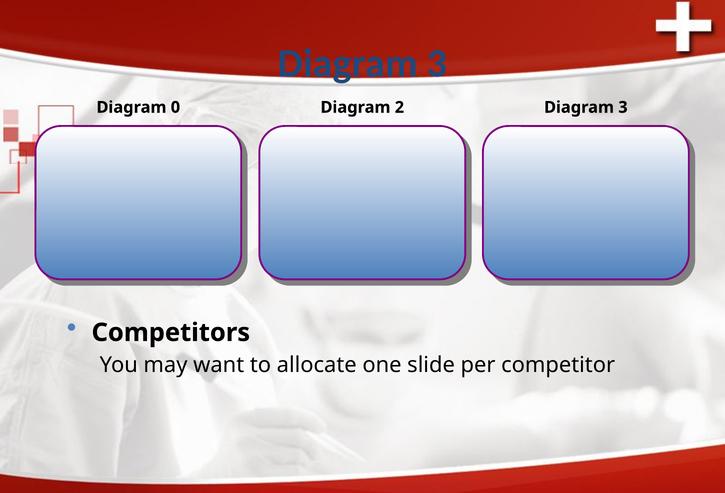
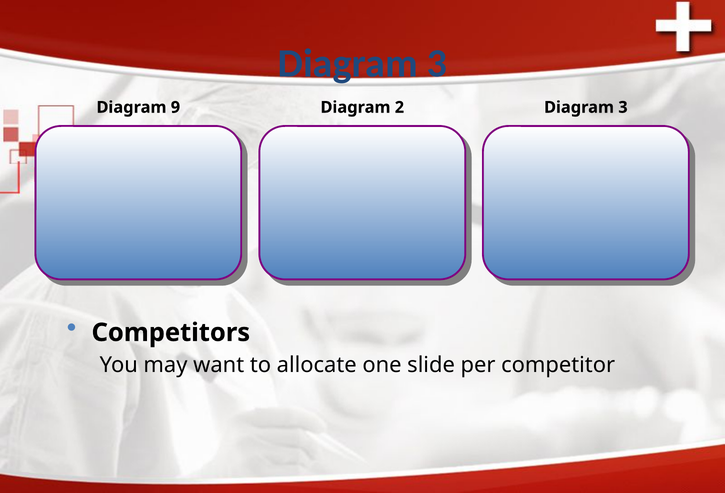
0: 0 -> 9 (175, 107)
